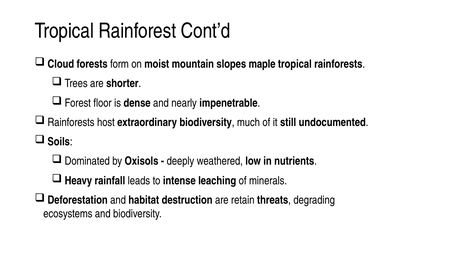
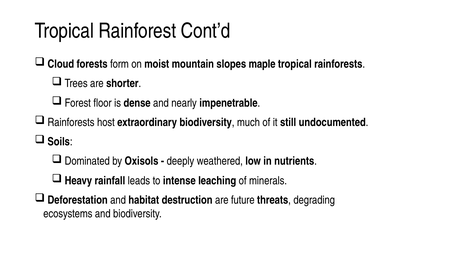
retain: retain -> future (243, 200)
